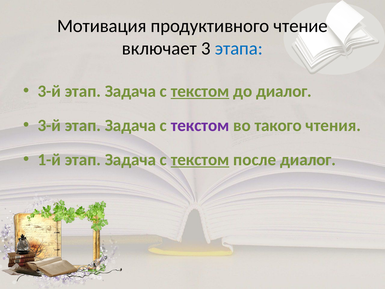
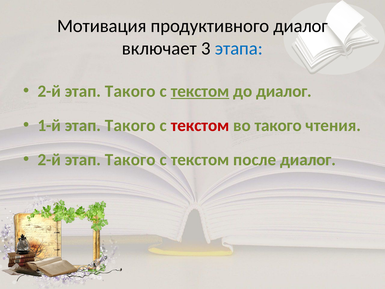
продуктивного чтение: чтение -> диалог (301, 26)
3-й: 3-й -> 2-й (49, 91)
Задача: Задача -> Такого (130, 91)
3-й: 3-й -> 1-й (49, 125)
Задача: Задача -> Такого (130, 125)
текстом colour: purple -> red (200, 125)
1-й: 1-й -> 2-й (49, 160)
Задача: Задача -> Такого (130, 160)
текстом underline: present -> none (200, 160)
